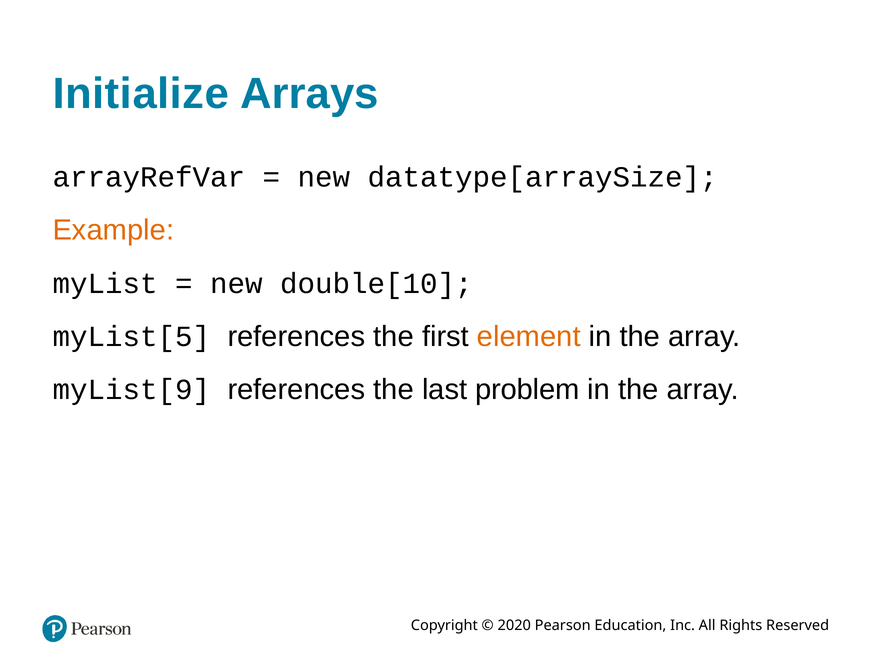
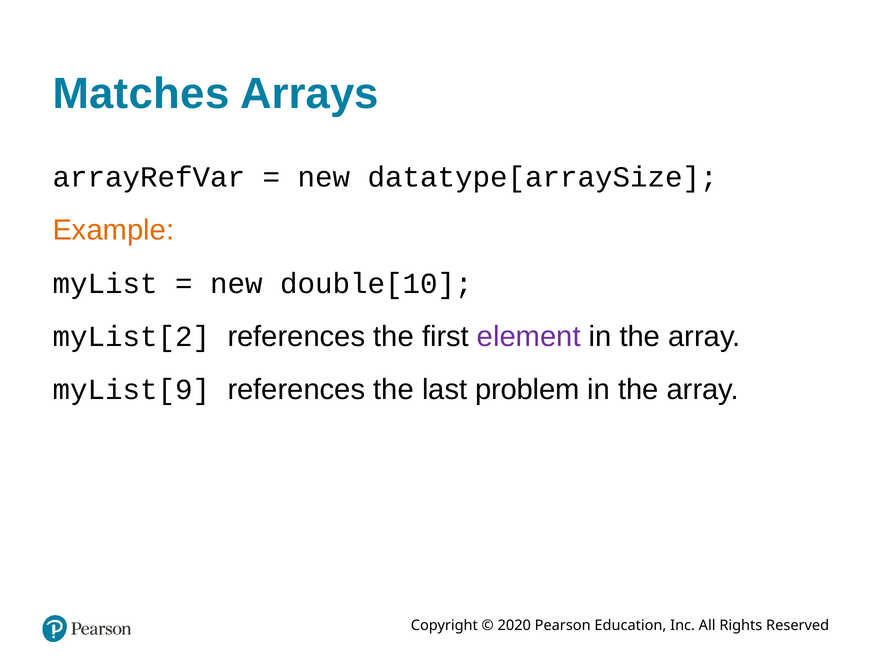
Initialize: Initialize -> Matches (141, 94)
myList[5: myList[5 -> myList[2 (131, 337)
element colour: orange -> purple (529, 337)
